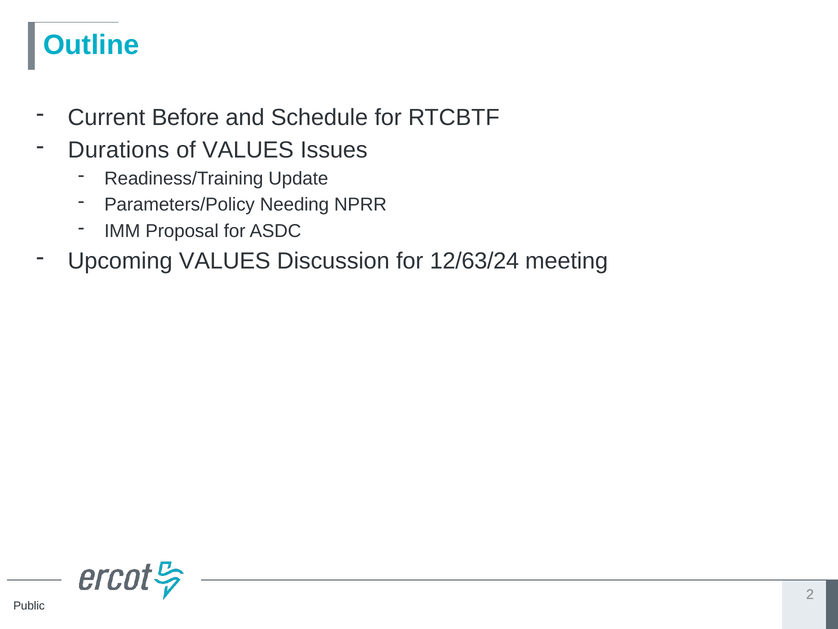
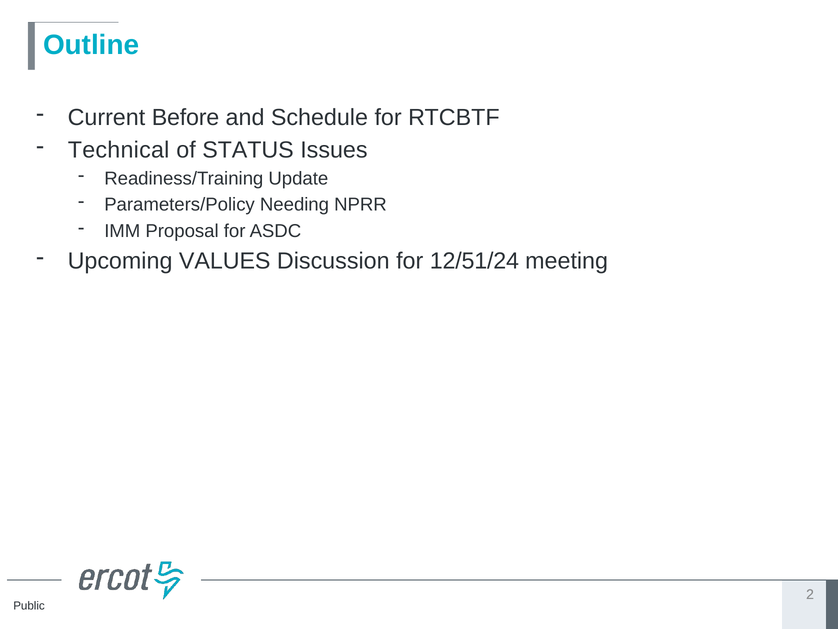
Durations: Durations -> Technical (119, 150)
of VALUES: VALUES -> STATUS (248, 150)
12/63/24: 12/63/24 -> 12/51/24 (474, 261)
